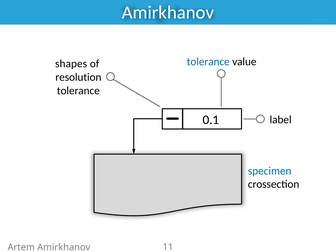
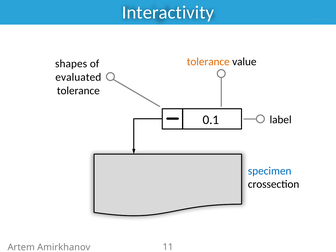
Amirkhanov: Amirkhanov -> Interactivity (168, 12)
tolerance colour: blue -> orange (208, 62)
resolution: resolution -> evaluated (78, 77)
